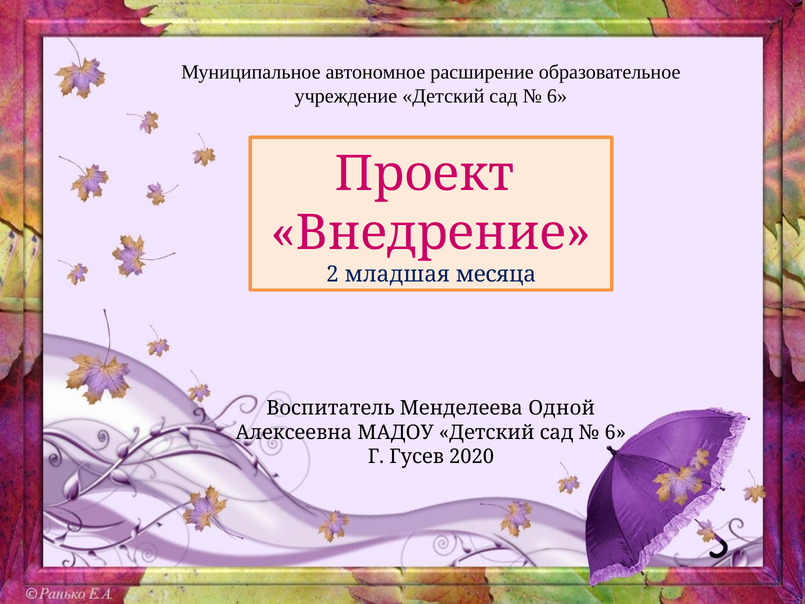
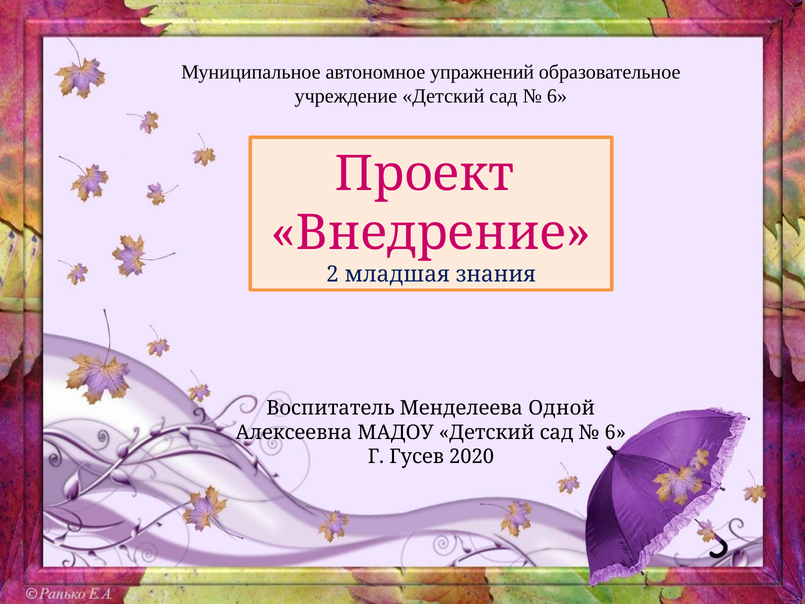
расширение: расширение -> упражнений (482, 72)
месяца: месяца -> знания (496, 274)
